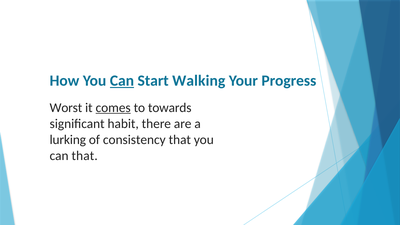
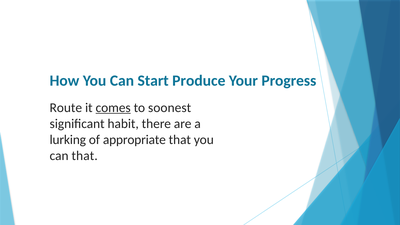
Can underline: present -> none (122, 81)
Walking: Walking -> Produce (199, 81)
Worst: Worst -> Route (66, 108)
towards: towards -> soonest (170, 108)
consistency: consistency -> appropriate (134, 140)
